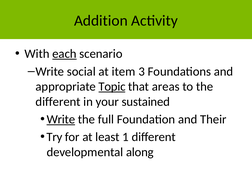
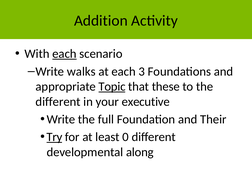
social: social -> walks (81, 71)
at item: item -> each (124, 71)
areas: areas -> these (166, 87)
sustained: sustained -> executive (146, 102)
Write underline: present -> none (61, 119)
Try underline: none -> present (54, 137)
1: 1 -> 0 (126, 137)
